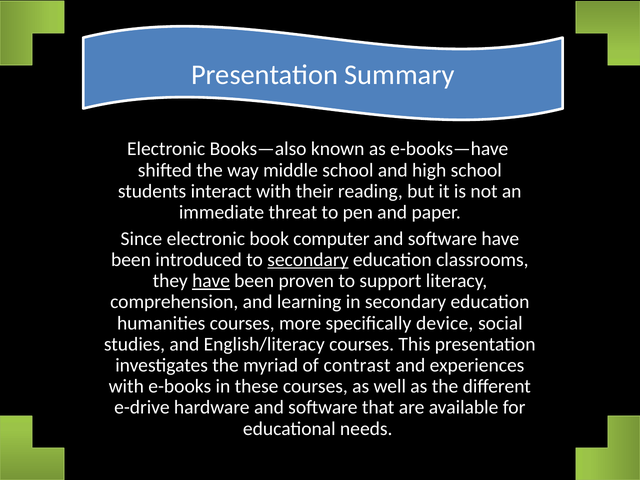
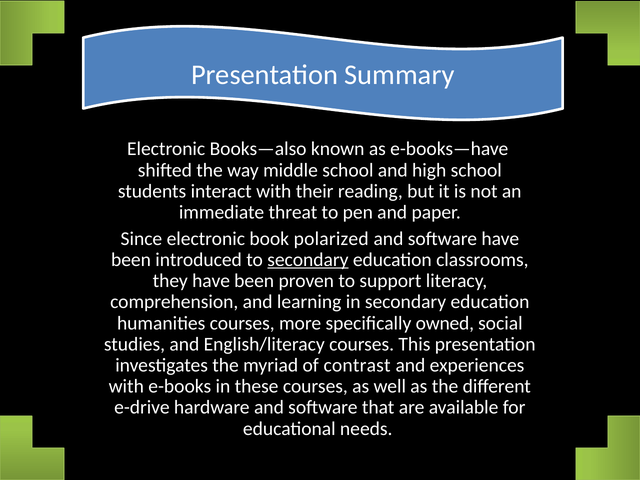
computer: computer -> polarized (331, 239)
have underline: present -> none (211, 281)
device: device -> owned (445, 323)
